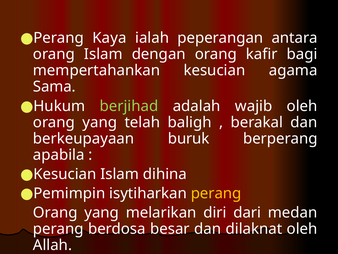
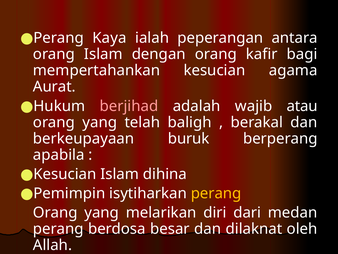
Sama: Sama -> Aurat (54, 87)
berjihad colour: light green -> pink (129, 106)
wajib oleh: oleh -> atau (302, 106)
